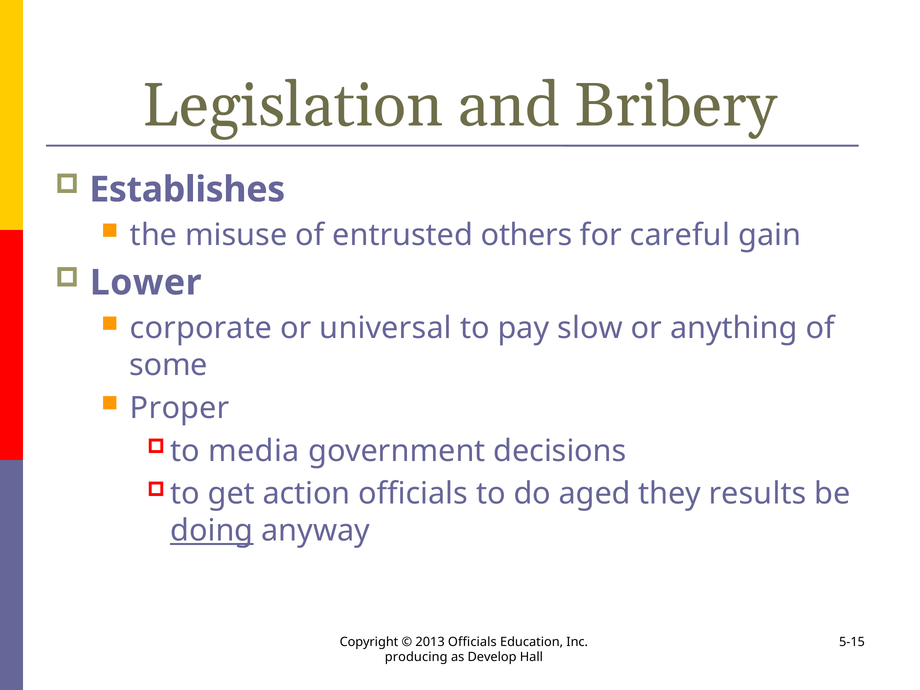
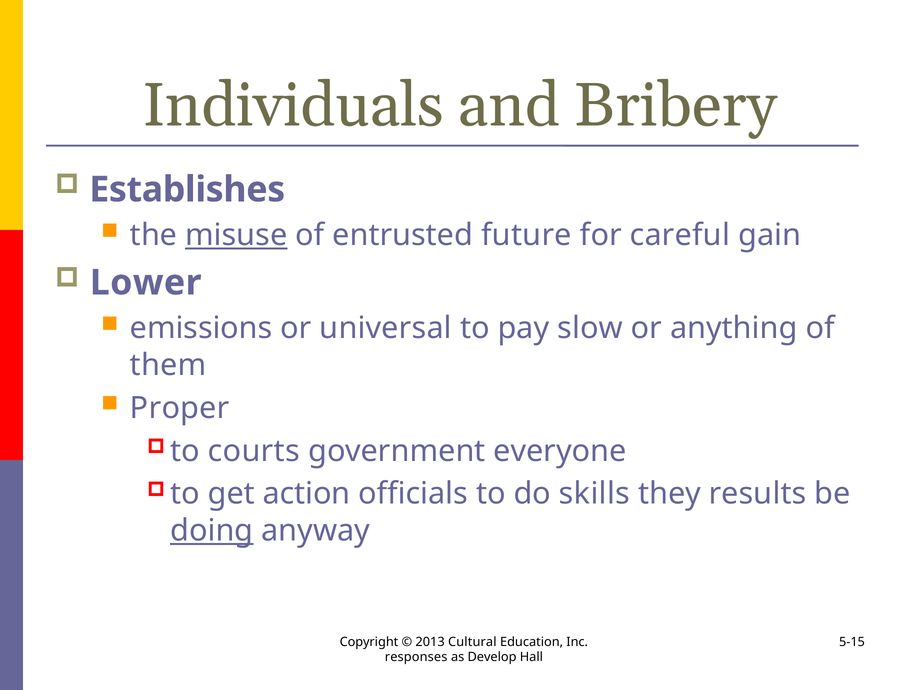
Legislation: Legislation -> Individuals (293, 105)
misuse underline: none -> present (236, 235)
others: others -> future (526, 235)
corporate: corporate -> emissions (201, 328)
some: some -> them (168, 365)
media: media -> courts (254, 451)
decisions: decisions -> everyone (560, 451)
aged: aged -> skills (594, 494)
2013 Officials: Officials -> Cultural (472, 642)
producing: producing -> responses (416, 657)
